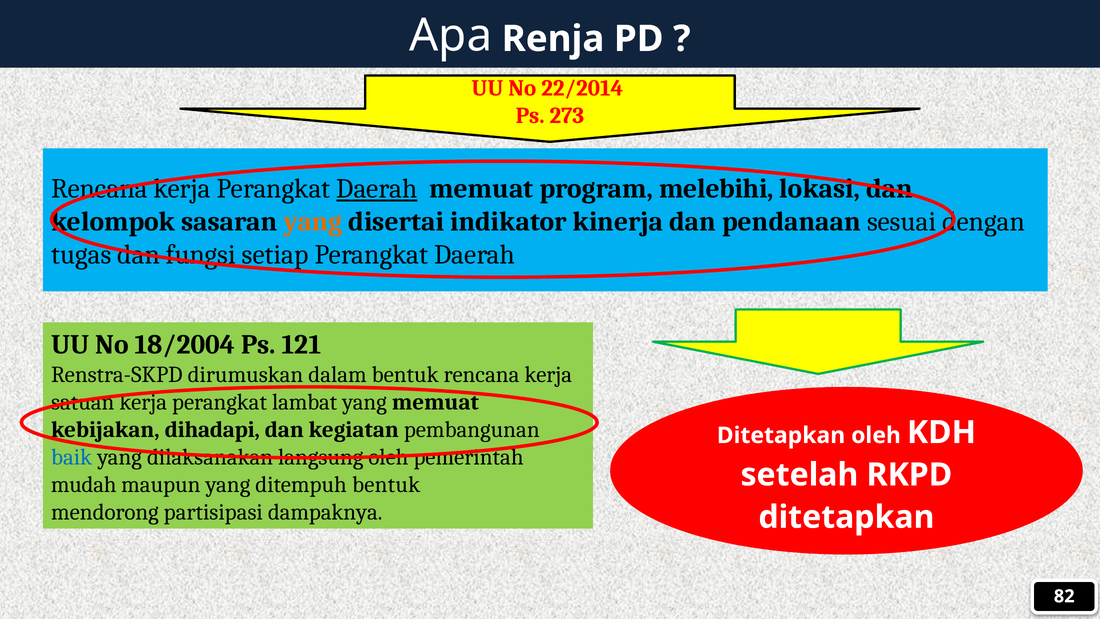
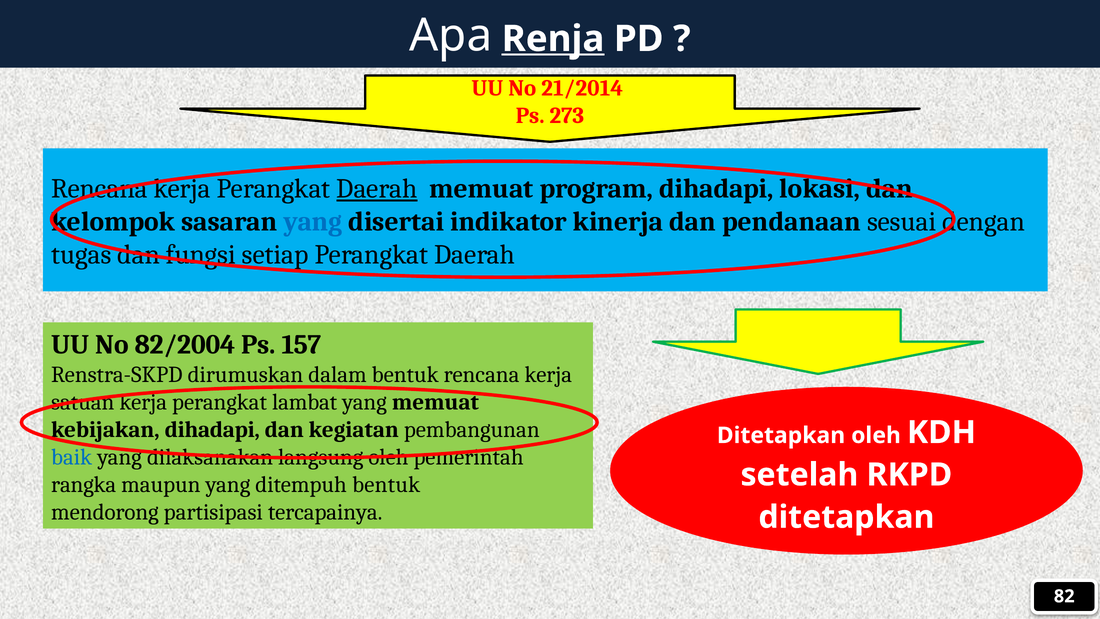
Renja underline: none -> present (553, 39)
22/2014: 22/2014 -> 21/2014 (582, 88)
program melebihi: melebihi -> dihadapi (716, 189)
yang colour: orange -> blue (313, 222)
18/2004: 18/2004 -> 82/2004 (185, 345)
121: 121 -> 157 (302, 345)
mudah: mudah -> rangka (84, 485)
dampaknya: dampaknya -> tercapainya (325, 512)
